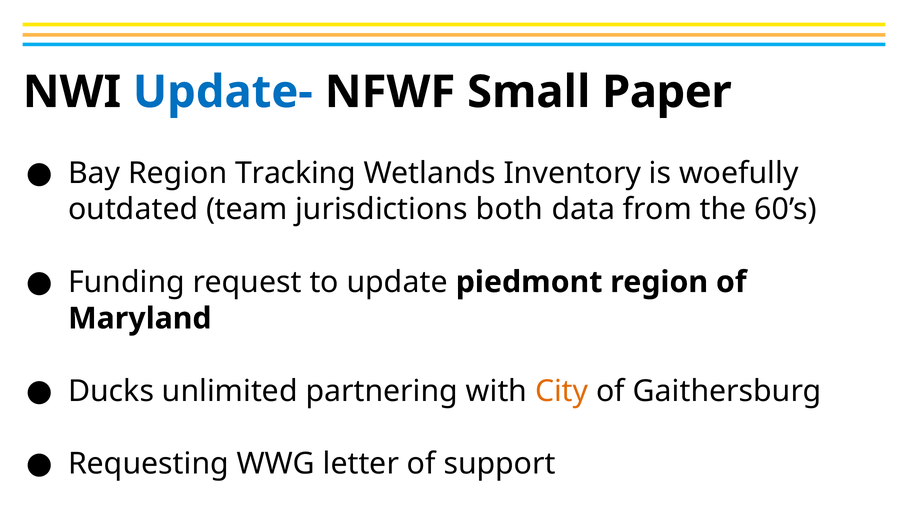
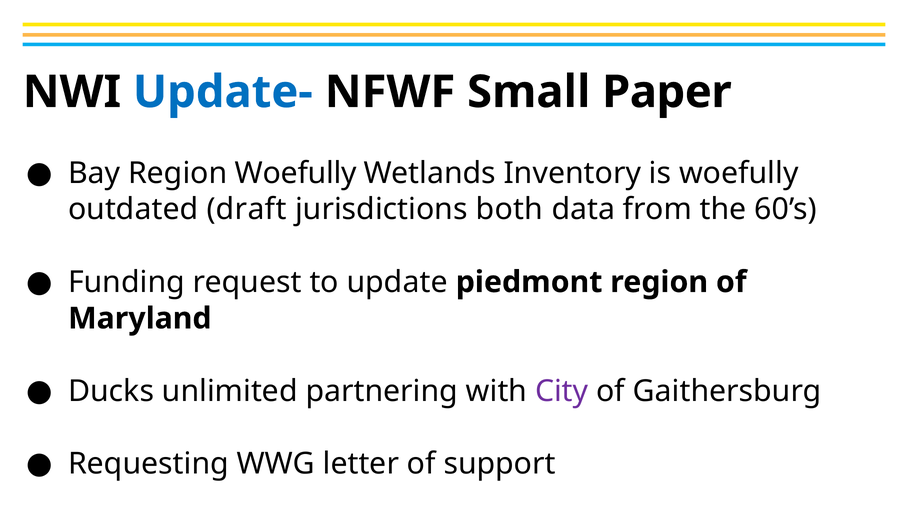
Region Tracking: Tracking -> Woefully (296, 173)
team: team -> draft (247, 209)
City colour: orange -> purple (562, 391)
